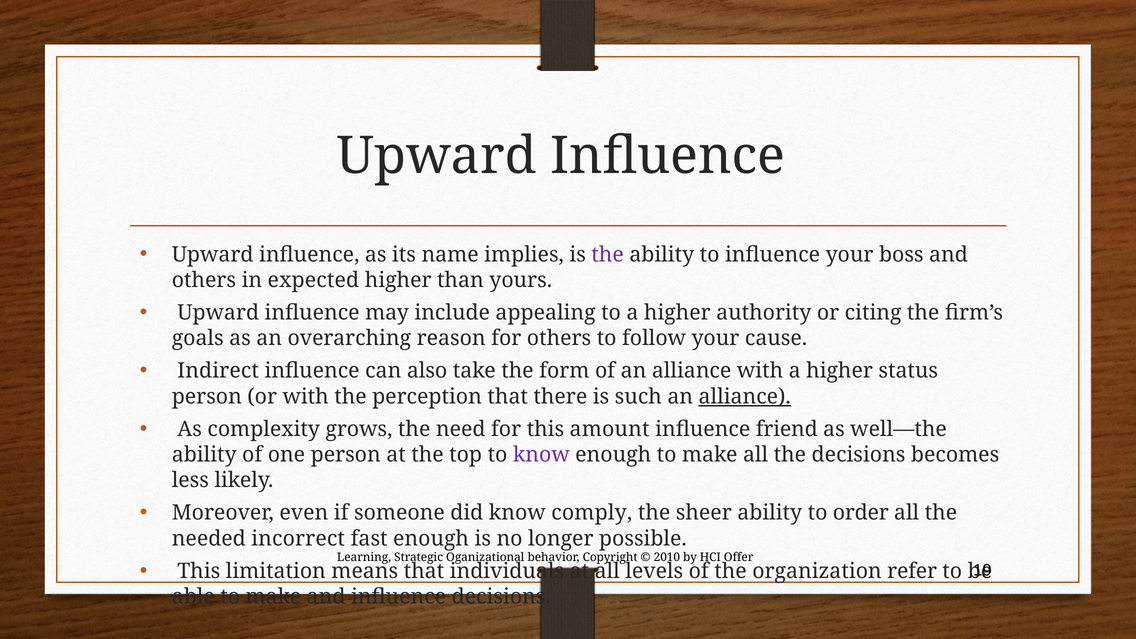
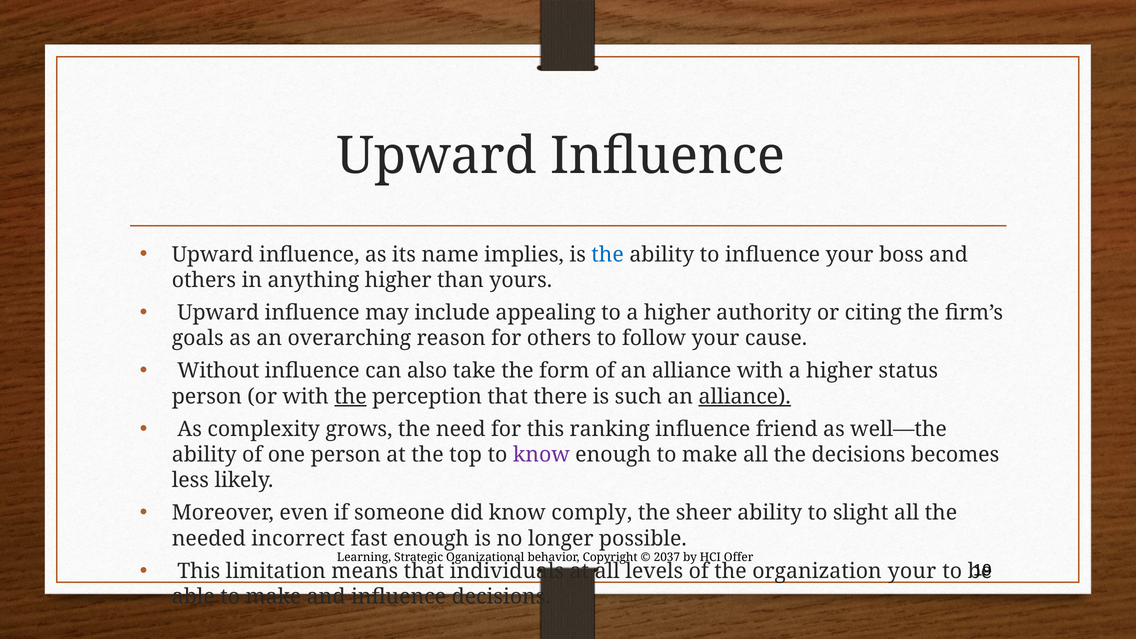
the colour: purple -> blue (608, 254)
expected: expected -> anything (313, 280)
Indirect: Indirect -> Without (218, 371)
the underline: none -> present (350, 396)
amount: amount -> ranking (610, 429)
order: order -> slight (861, 513)
2010: 2010 -> 2037 (667, 557)
organization refer: refer -> your (912, 571)
